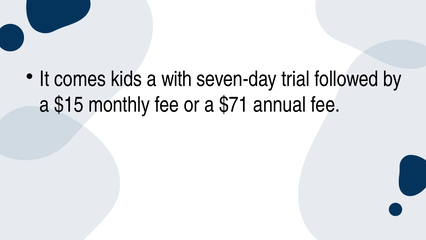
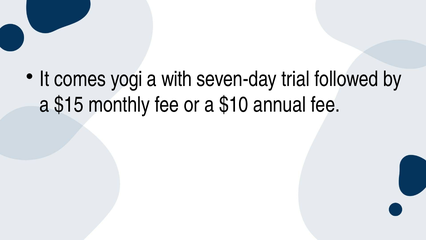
kids: kids -> yogi (127, 79)
$71: $71 -> $10 (234, 105)
